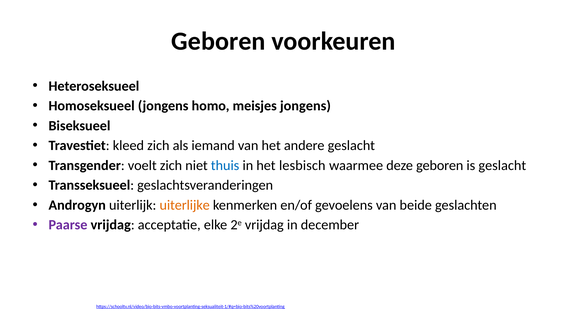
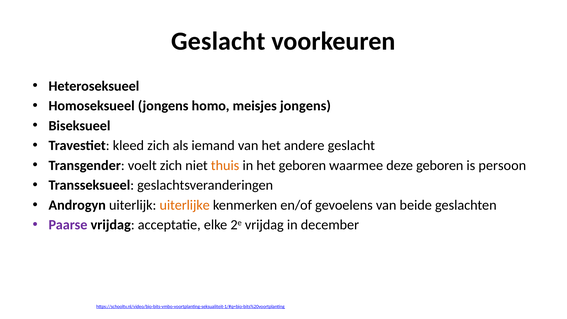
Geboren: Geboren -> Geslacht (218, 41)
thuis colour: blue -> orange (225, 165)
het lesbisch: lesbisch -> geboren (302, 165)
is geslacht: geslacht -> persoon (502, 165)
